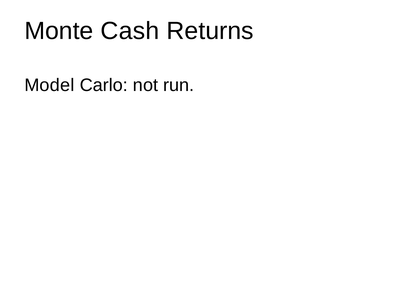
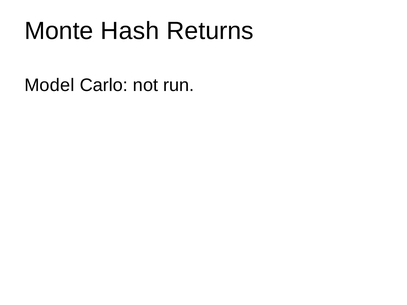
Cash: Cash -> Hash (130, 31)
